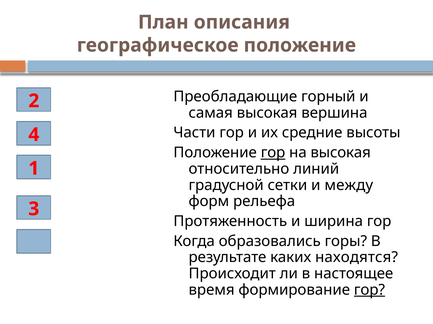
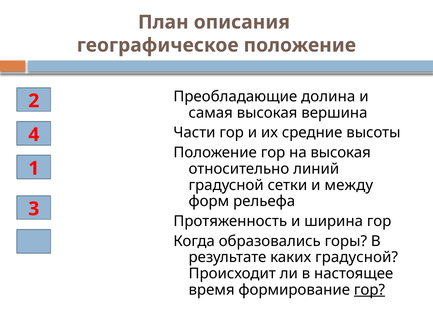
горный: горный -> долина (328, 97)
гор underline: present -> none (273, 153)
каких находятся: находятся -> градусной (357, 258)
